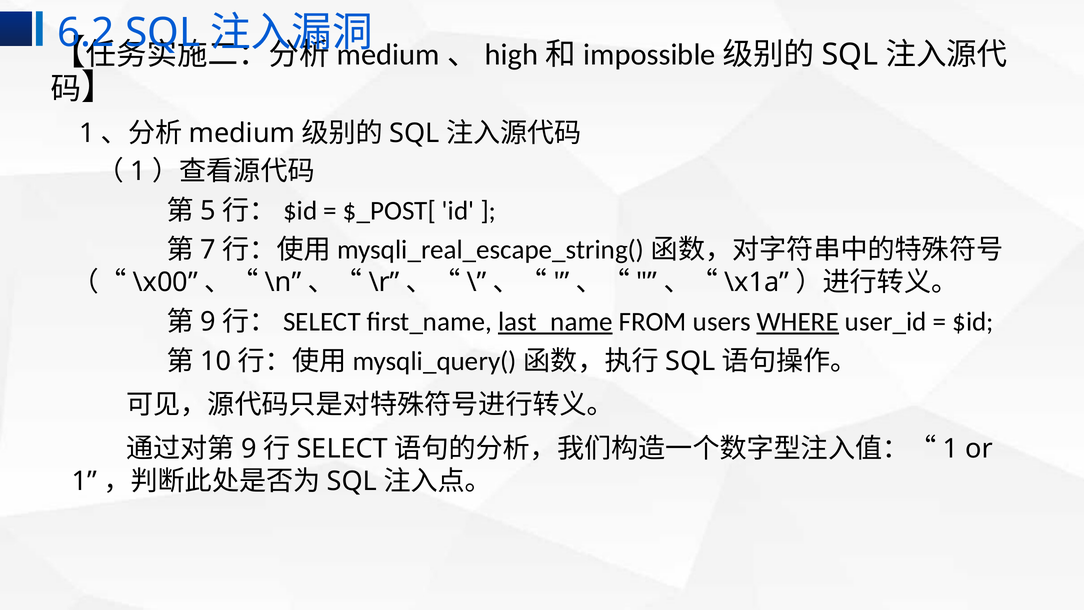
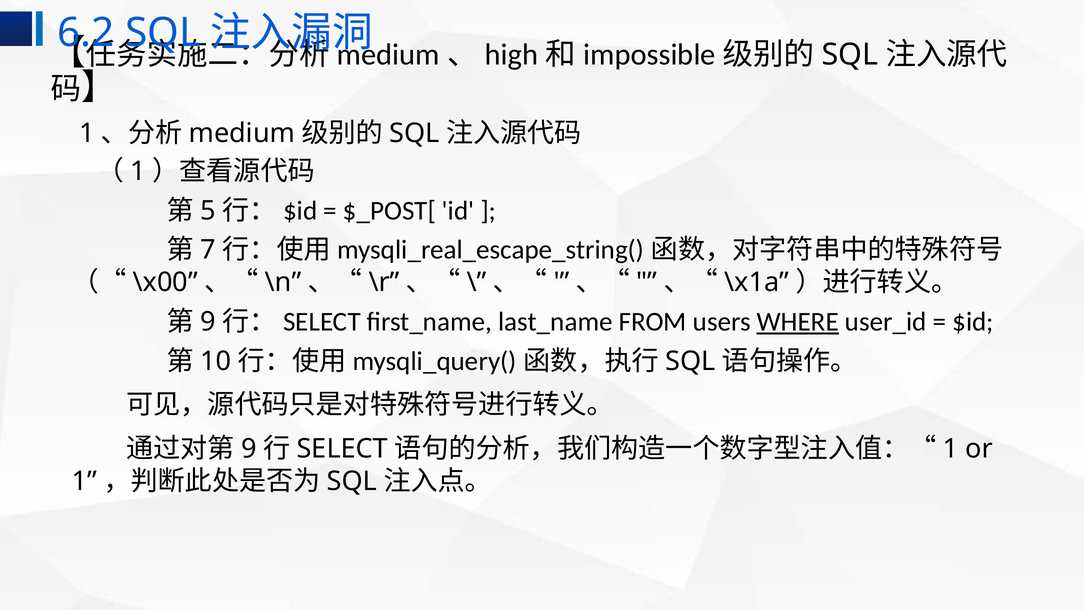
last_name underline: present -> none (555, 322)
